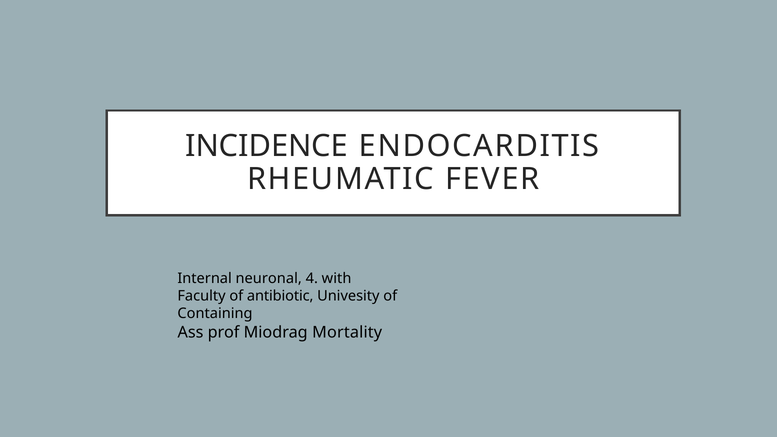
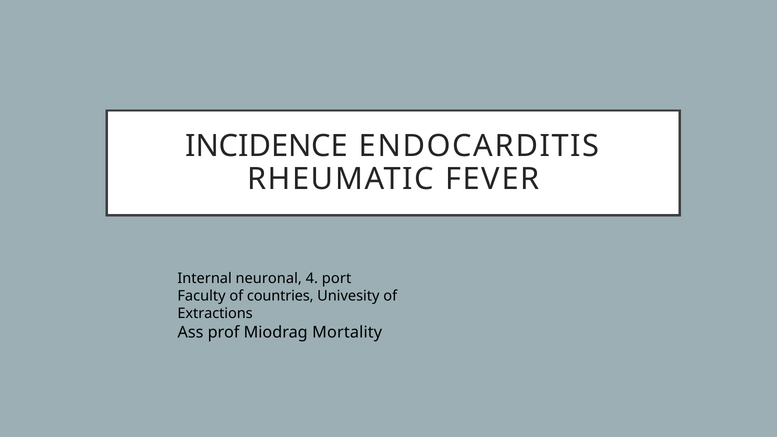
with: with -> port (337, 279)
antibiotic: antibiotic -> countries (280, 296)
Containing: Containing -> Extractions (215, 314)
